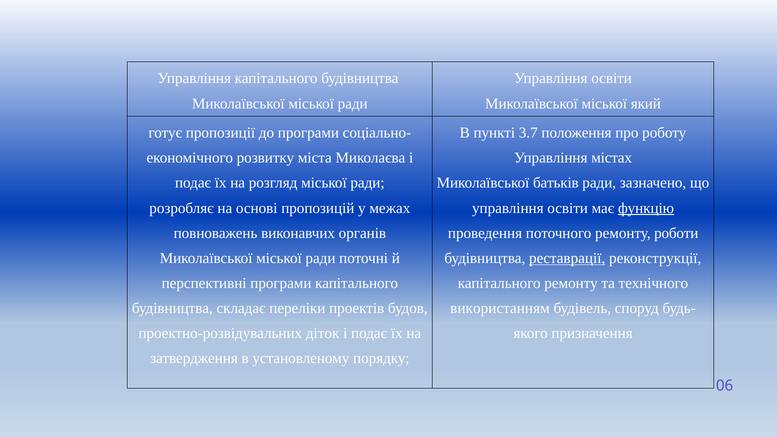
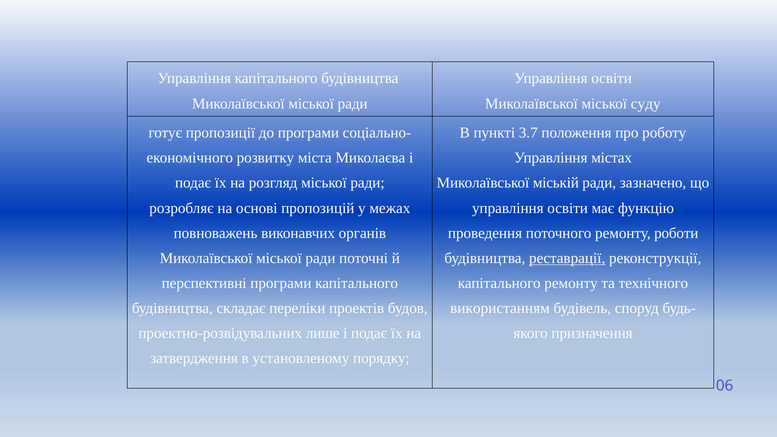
який: який -> суду (646, 104)
батьків: батьків -> міській (556, 183)
функцію underline: present -> none (646, 208)
діток: діток -> лише (323, 333)
